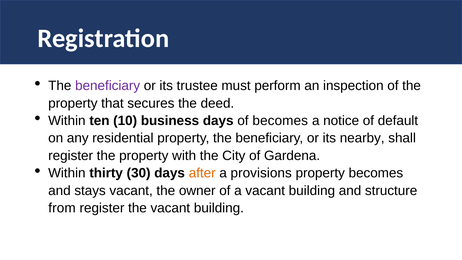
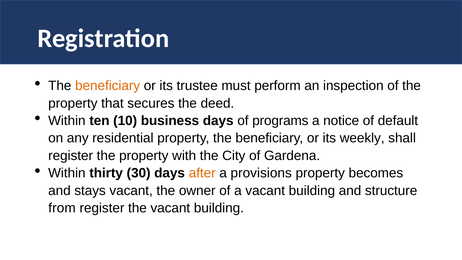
beneficiary colour: purple -> orange (108, 86)
of becomes: becomes -> programs (280, 121)
nearby: nearby -> weekly (362, 138)
